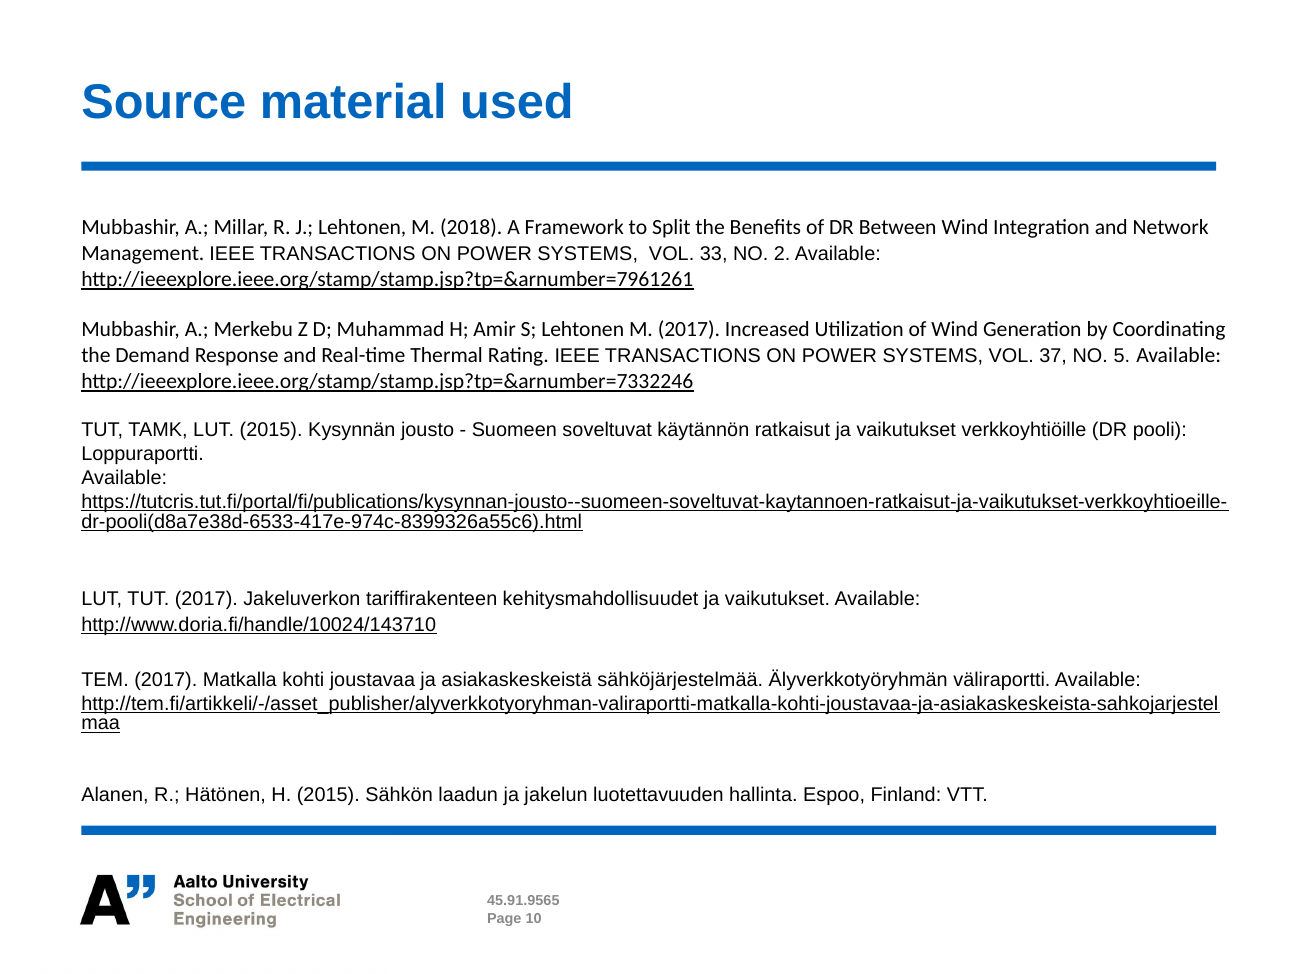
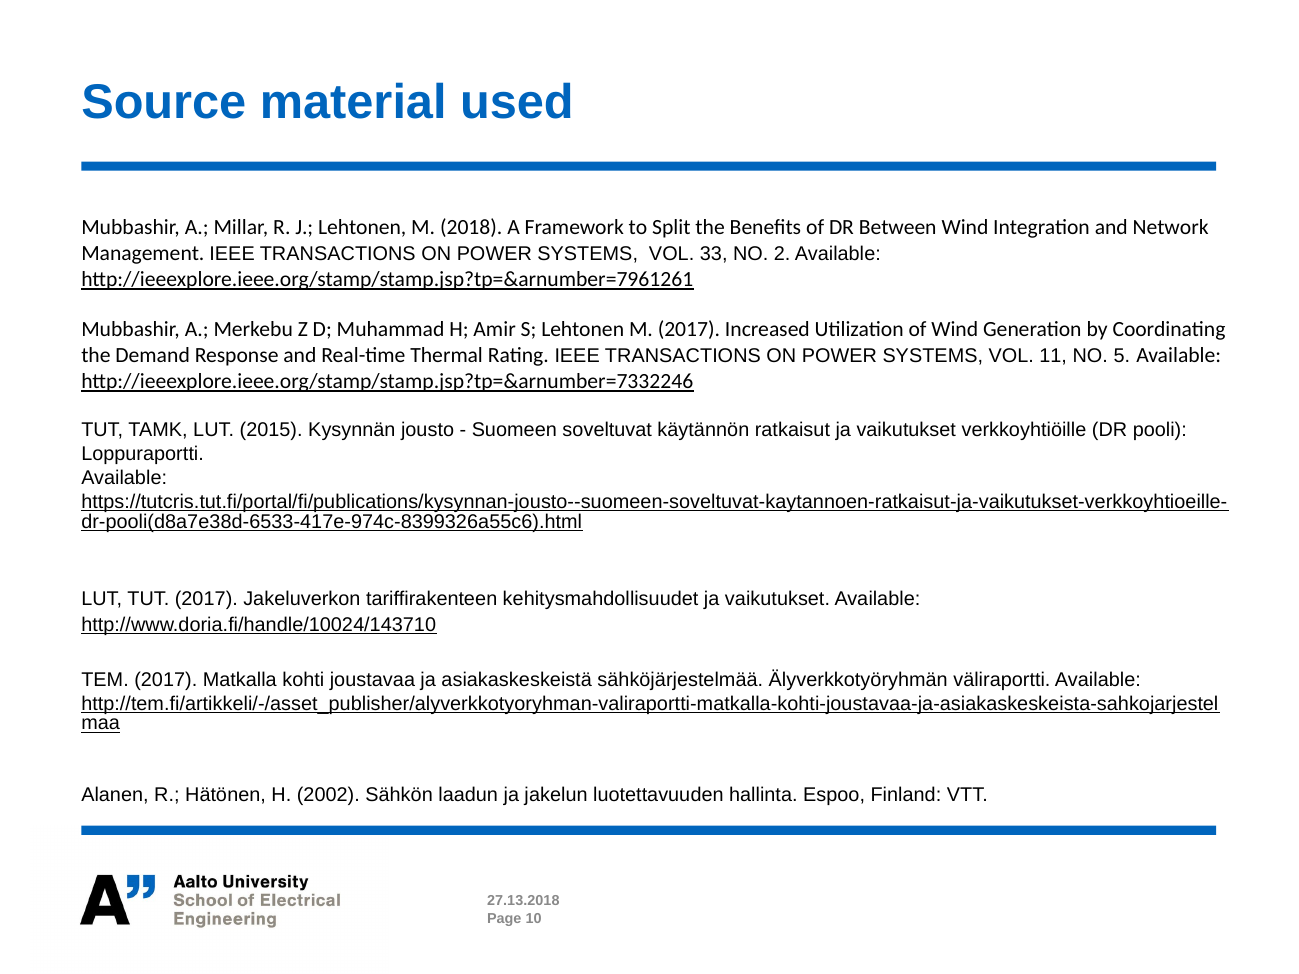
37: 37 -> 11 (1053, 356)
H 2015: 2015 -> 2002 (328, 795)
45.91.9565: 45.91.9565 -> 27.13.2018 (523, 901)
